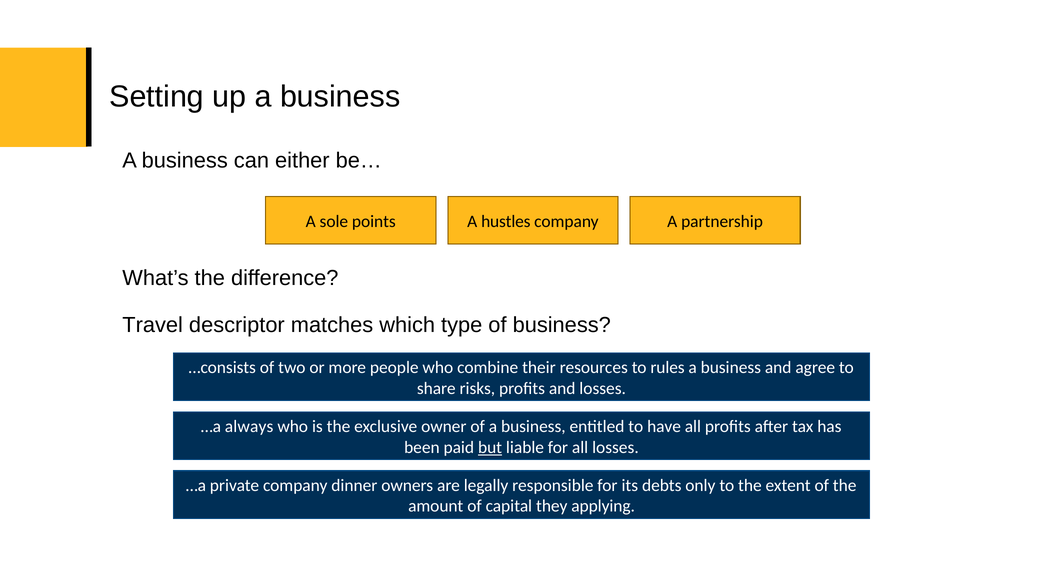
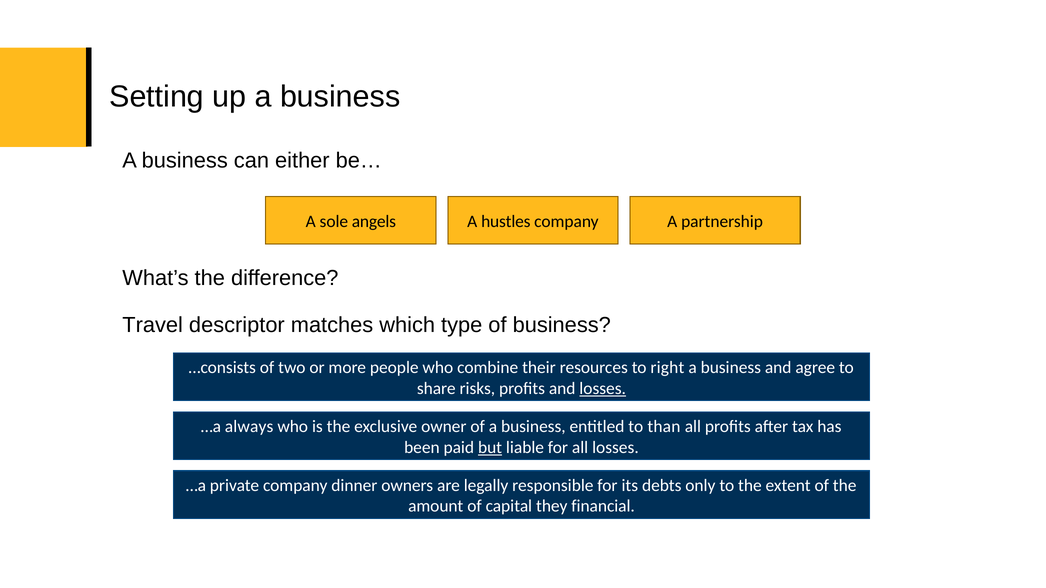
points: points -> angels (374, 222)
rules: rules -> right (667, 368)
losses underline: none -> present (603, 389)
have: have -> than (664, 427)
applying: applying -> financial (603, 507)
